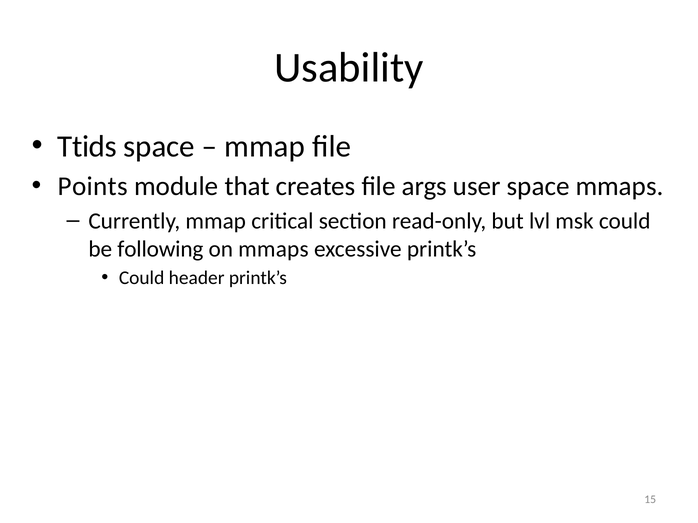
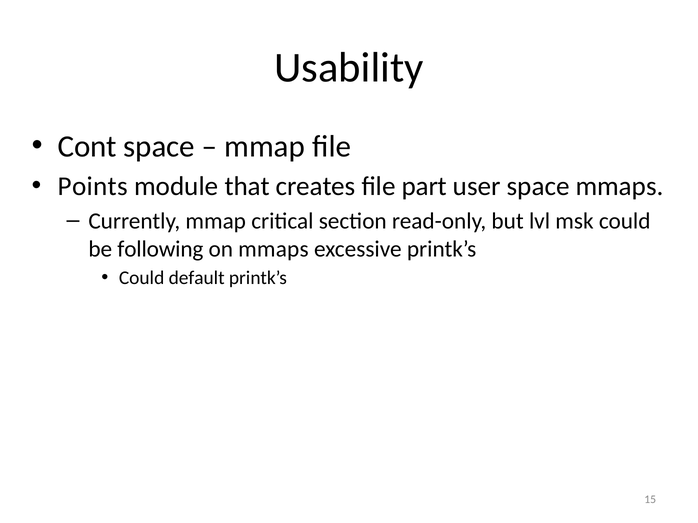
Ttids: Ttids -> Cont (87, 146)
args: args -> part (424, 187)
header: header -> default (197, 278)
